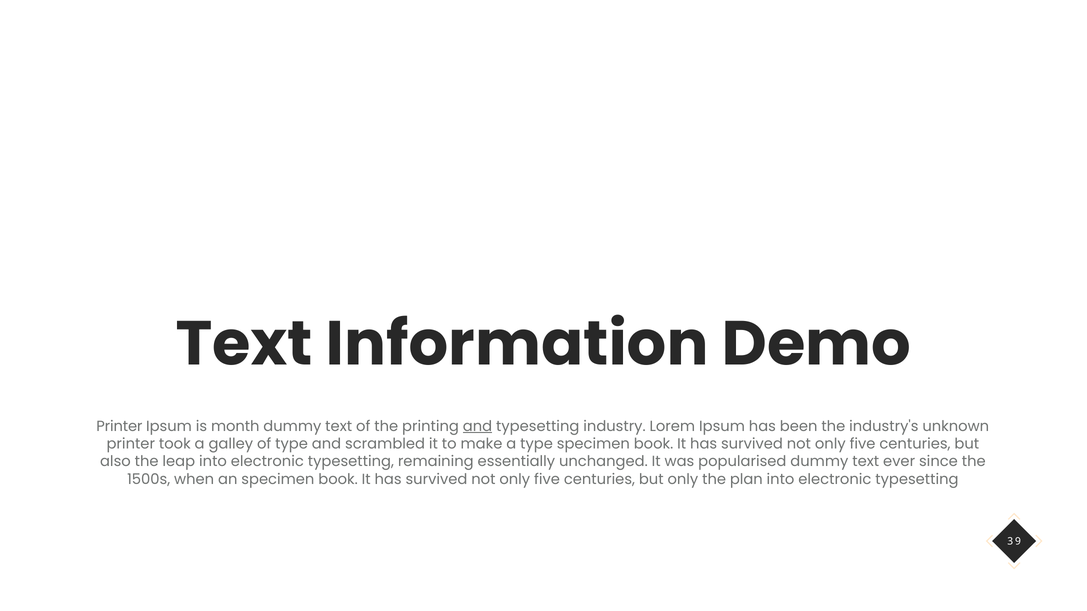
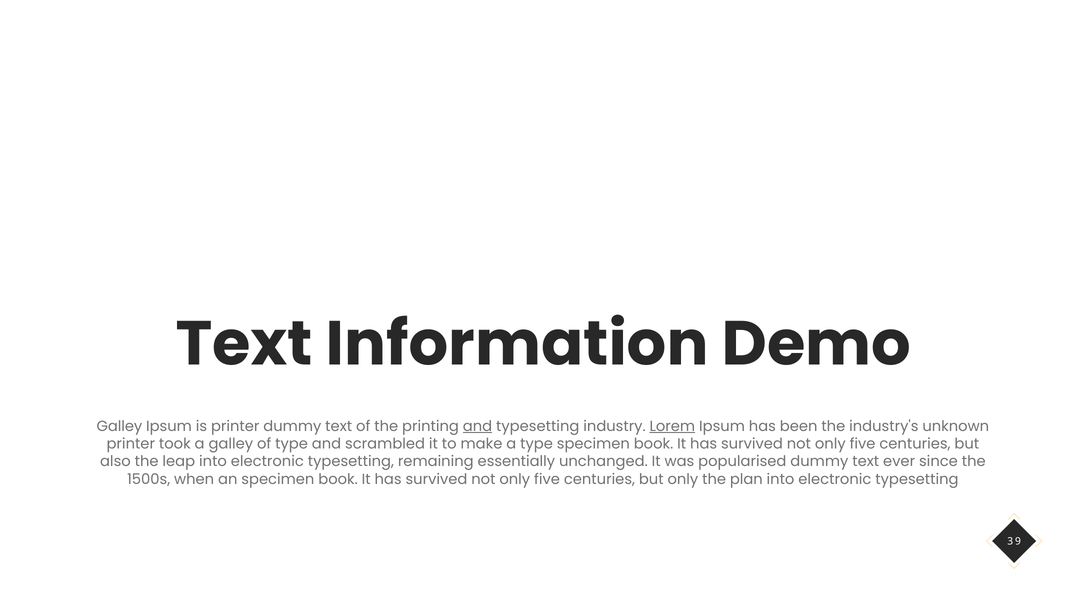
Printer: Printer -> Galley (119, 426)
is month: month -> printer (235, 426)
Lorem underline: none -> present (672, 426)
